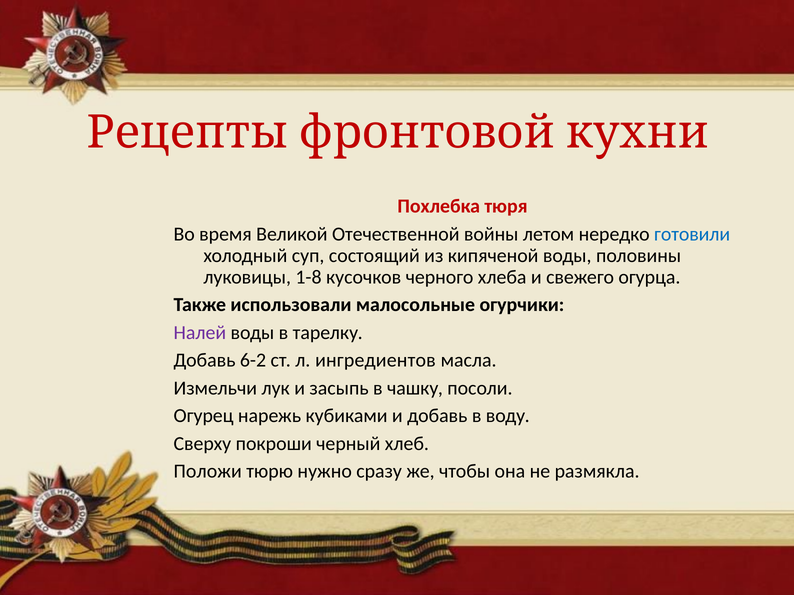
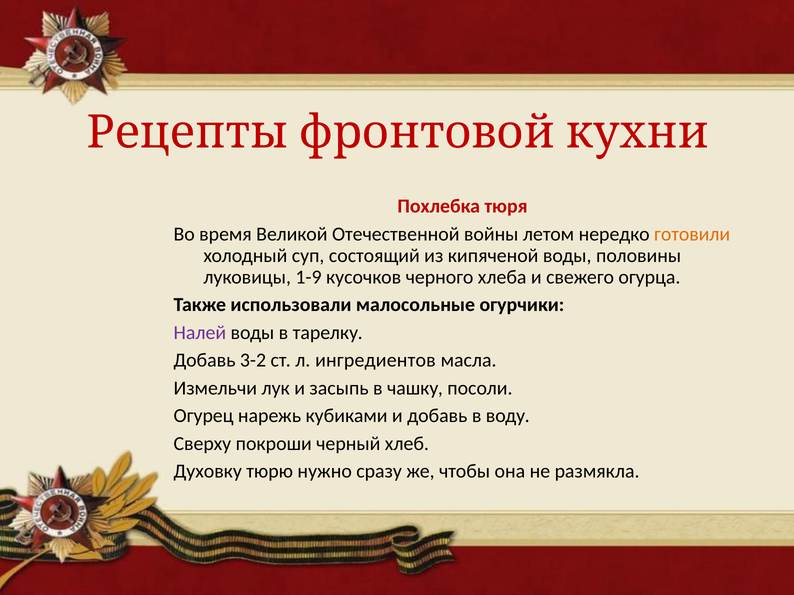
готовили colour: blue -> orange (692, 234)
1-8: 1-8 -> 1-9 (309, 277)
6-2: 6-2 -> 3-2 (253, 361)
Положи: Положи -> Духовку (208, 472)
